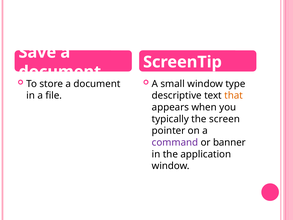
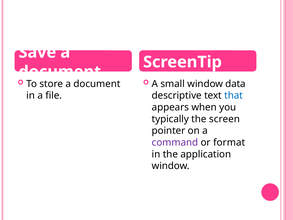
type: type -> data (235, 84)
that colour: orange -> blue (234, 95)
banner: banner -> format (229, 142)
